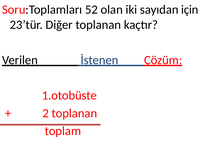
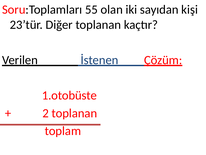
52: 52 -> 55 (91, 9)
için: için -> kişi (190, 9)
